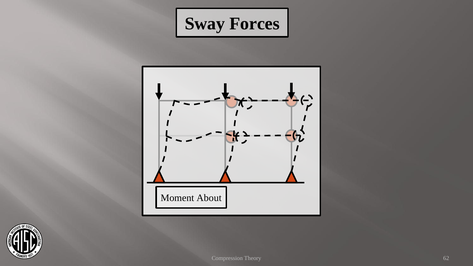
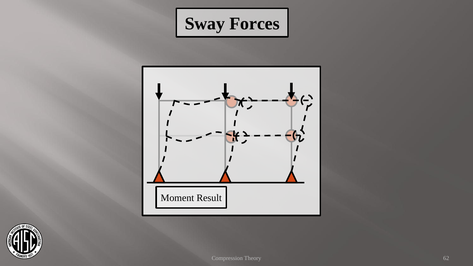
About: About -> Result (209, 198)
